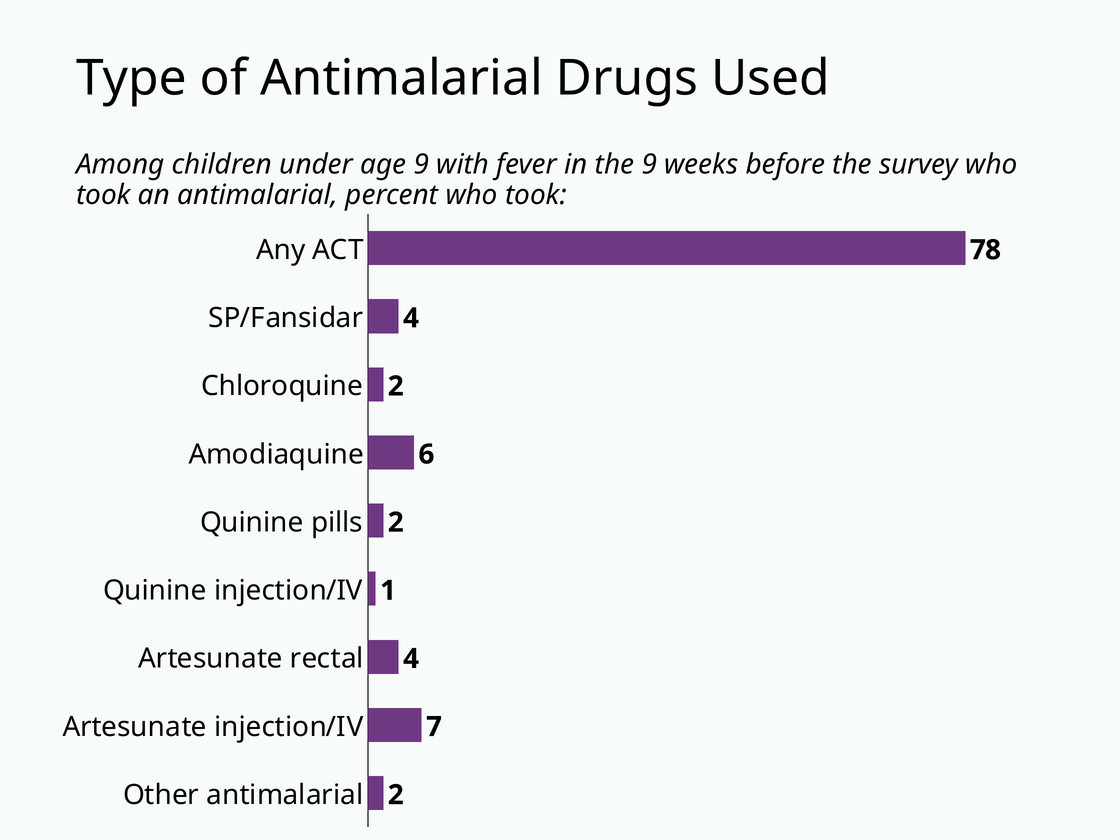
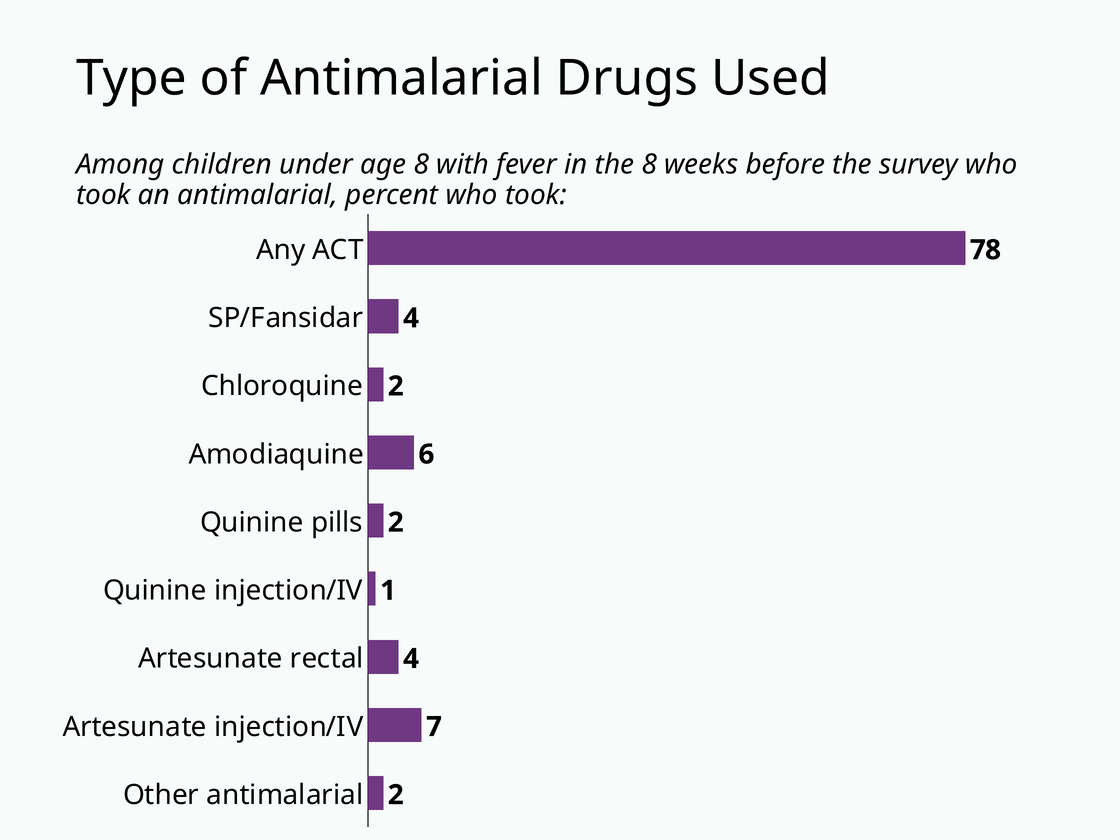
age 9: 9 -> 8 (421, 165)
the 9: 9 -> 8 (649, 165)
